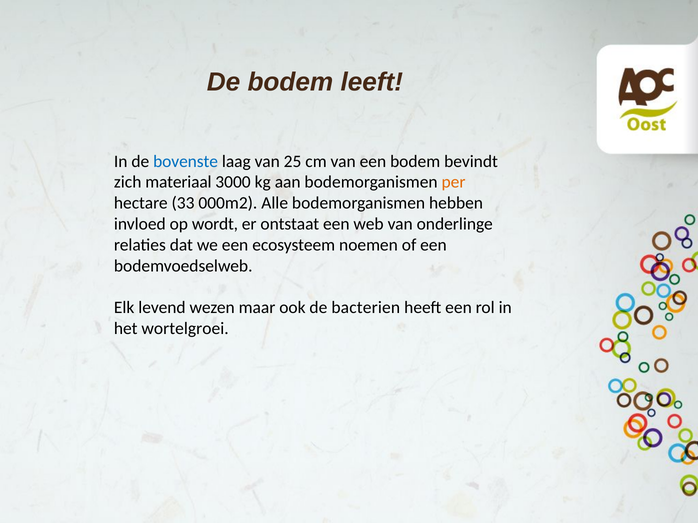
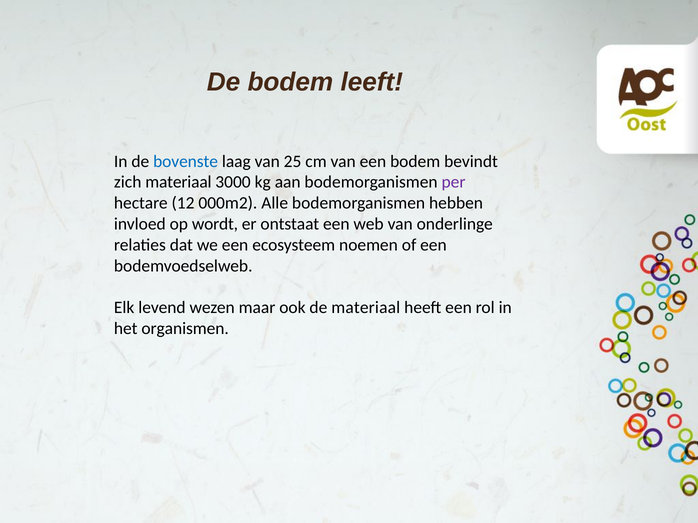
per colour: orange -> purple (454, 182)
33: 33 -> 12 (183, 203)
de bacterien: bacterien -> materiaal (366, 308)
wortelgroei: wortelgroei -> organismen (185, 329)
